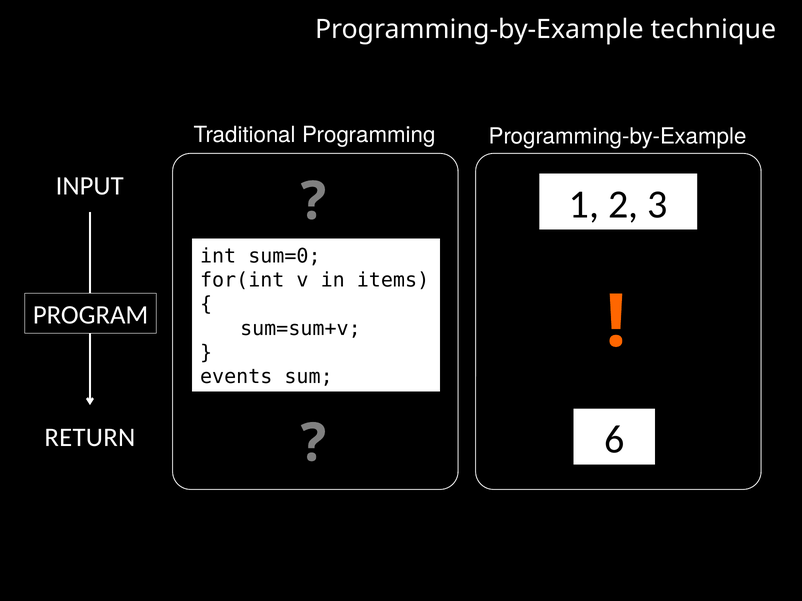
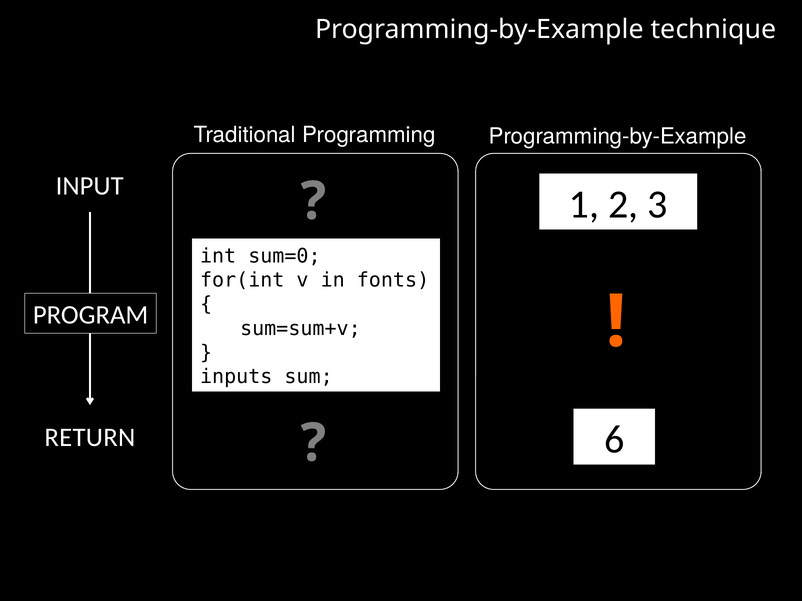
items: items -> fonts (393, 281)
events: events -> inputs (236, 377)
